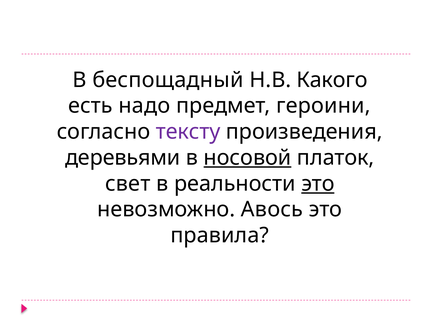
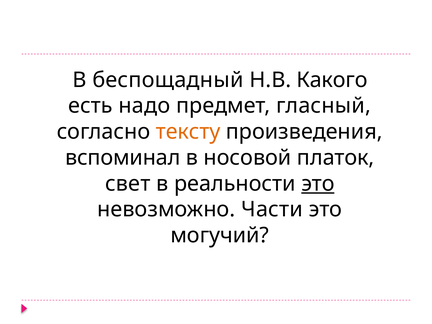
героини: героини -> гласный (323, 106)
тексту colour: purple -> orange (188, 132)
деревьями: деревьями -> вспоминал (123, 158)
носовой underline: present -> none (248, 158)
Авось: Авось -> Части (272, 210)
правила: правила -> могучий (220, 235)
